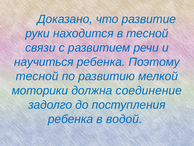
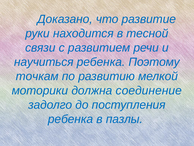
тесной: тесной -> точкам (37, 76)
водой: водой -> пазлы (124, 119)
